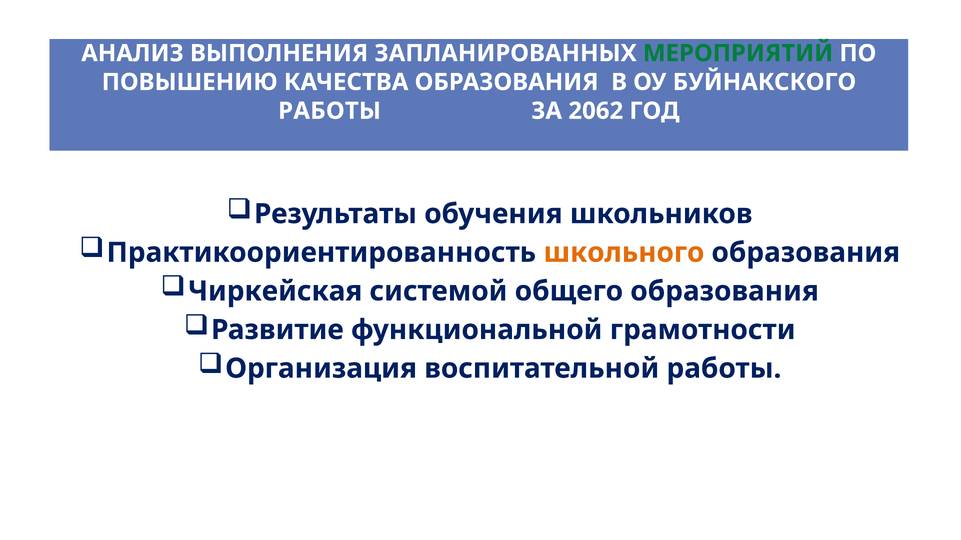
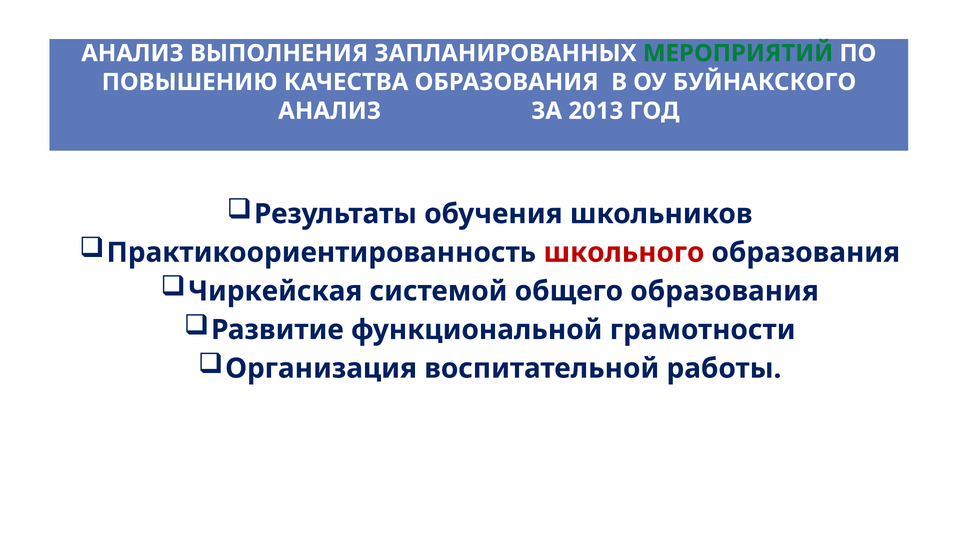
РАБОТЫ: РАБОТЫ -> АНАЛИЗ (330, 111)
2062: 2062 -> 2013 (596, 111)
школьного colour: orange -> red (624, 253)
